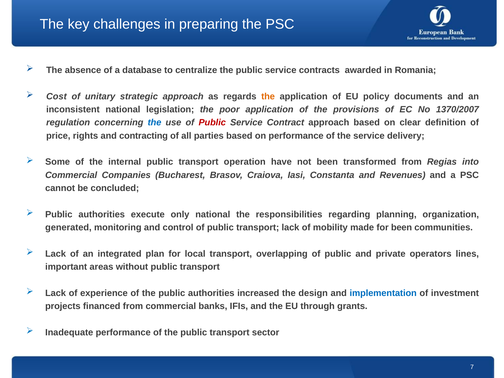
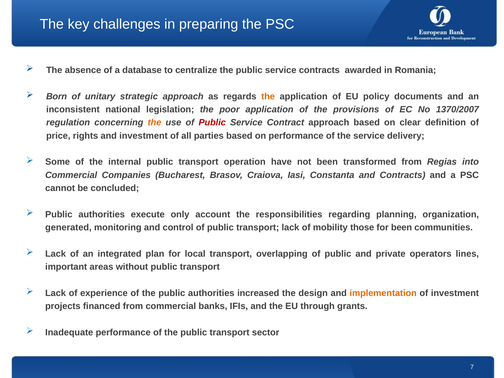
Cost: Cost -> Born (57, 96)
the colour: blue -> orange (155, 123)
and contracting: contracting -> investment (143, 136)
and Revenues: Revenues -> Contracts (403, 175)
only national: national -> account (213, 214)
made: made -> those (362, 228)
implementation colour: blue -> orange (383, 293)
